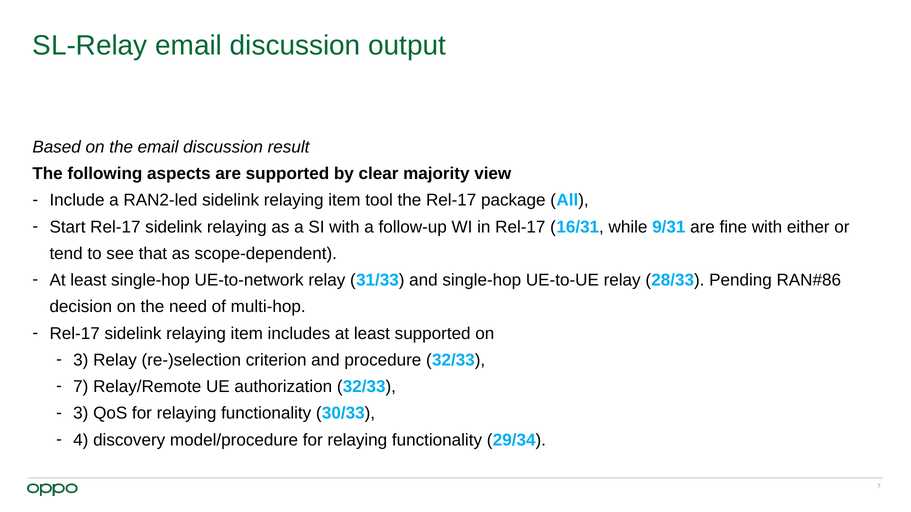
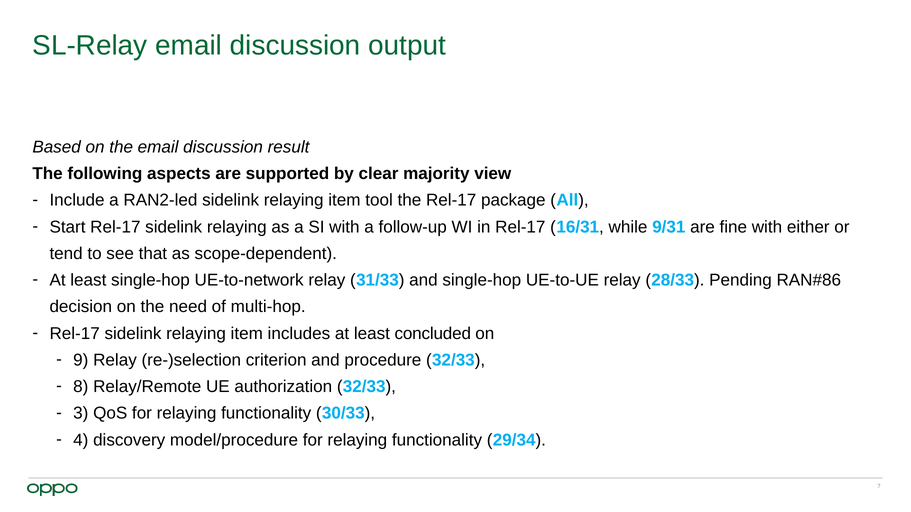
least supported: supported -> concluded (433, 334)
3: 3 -> 9 (81, 360)
7: 7 -> 8 (81, 387)
